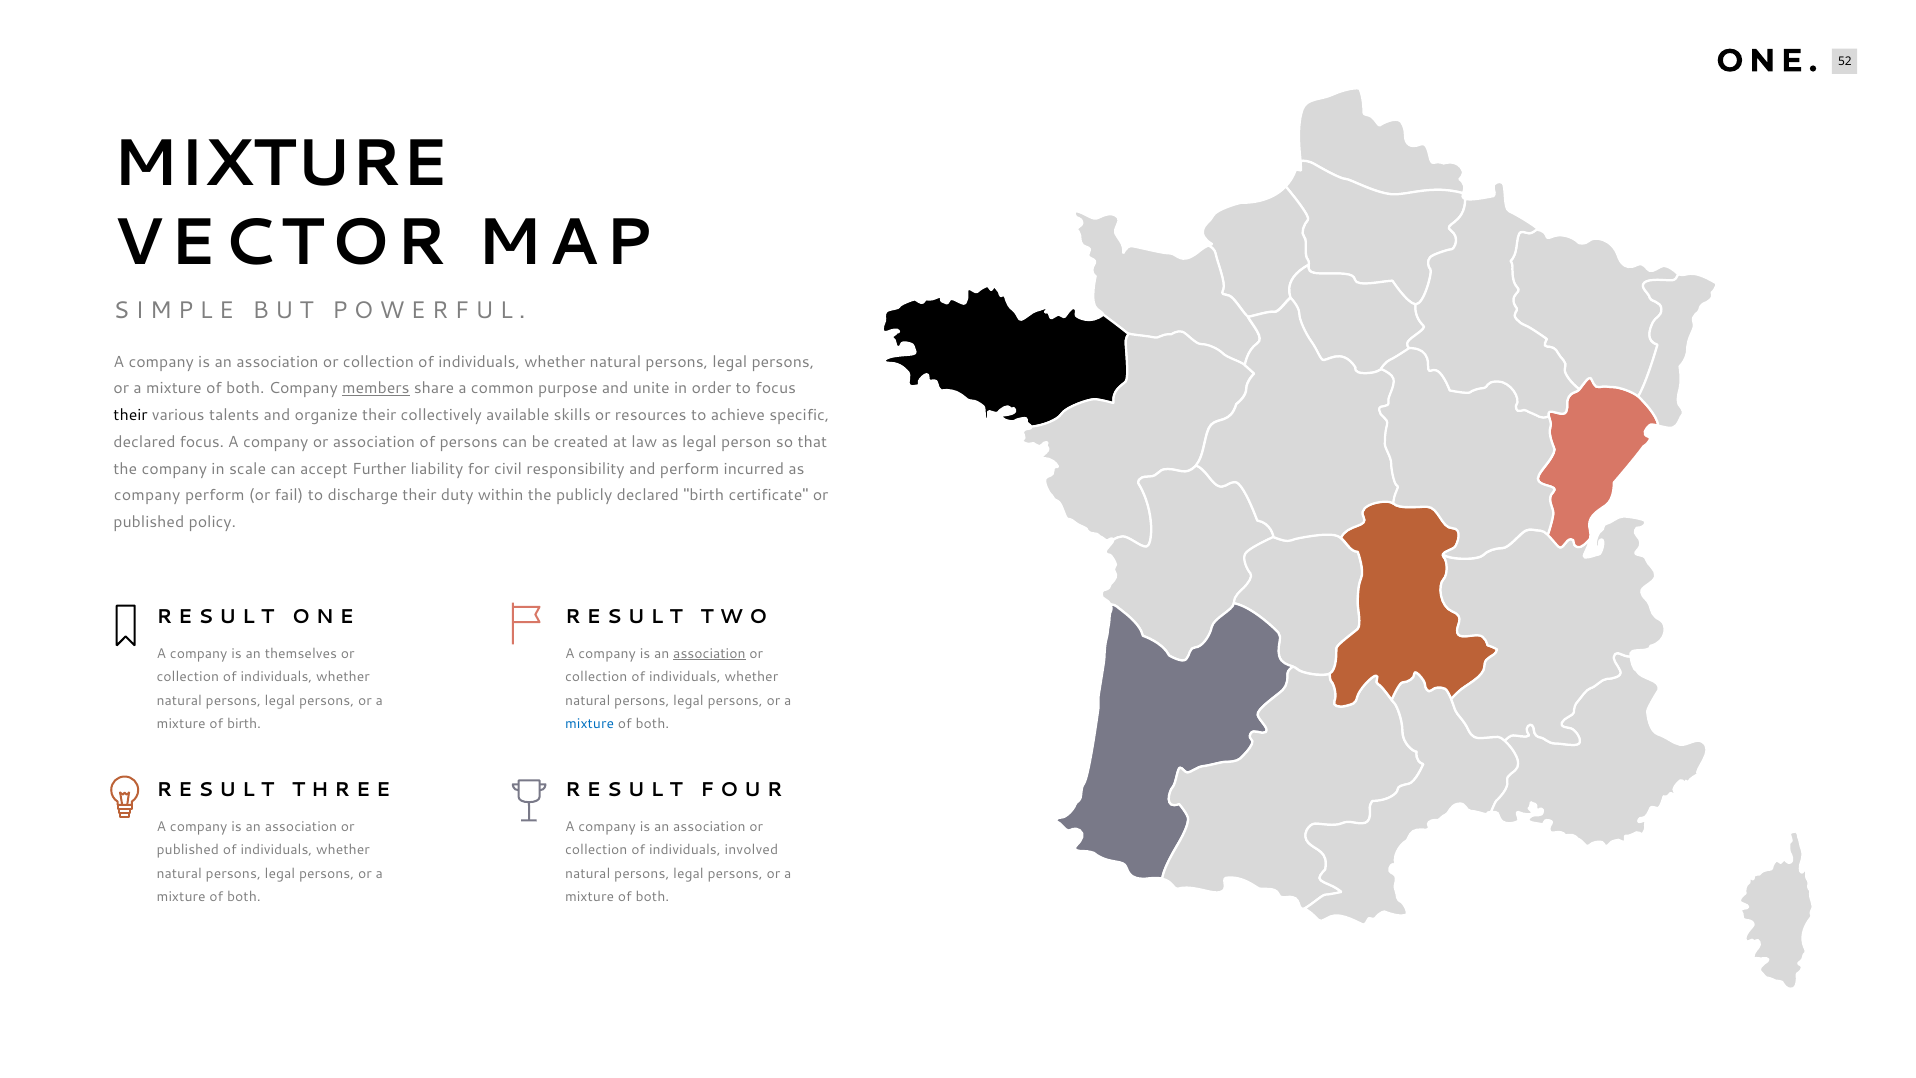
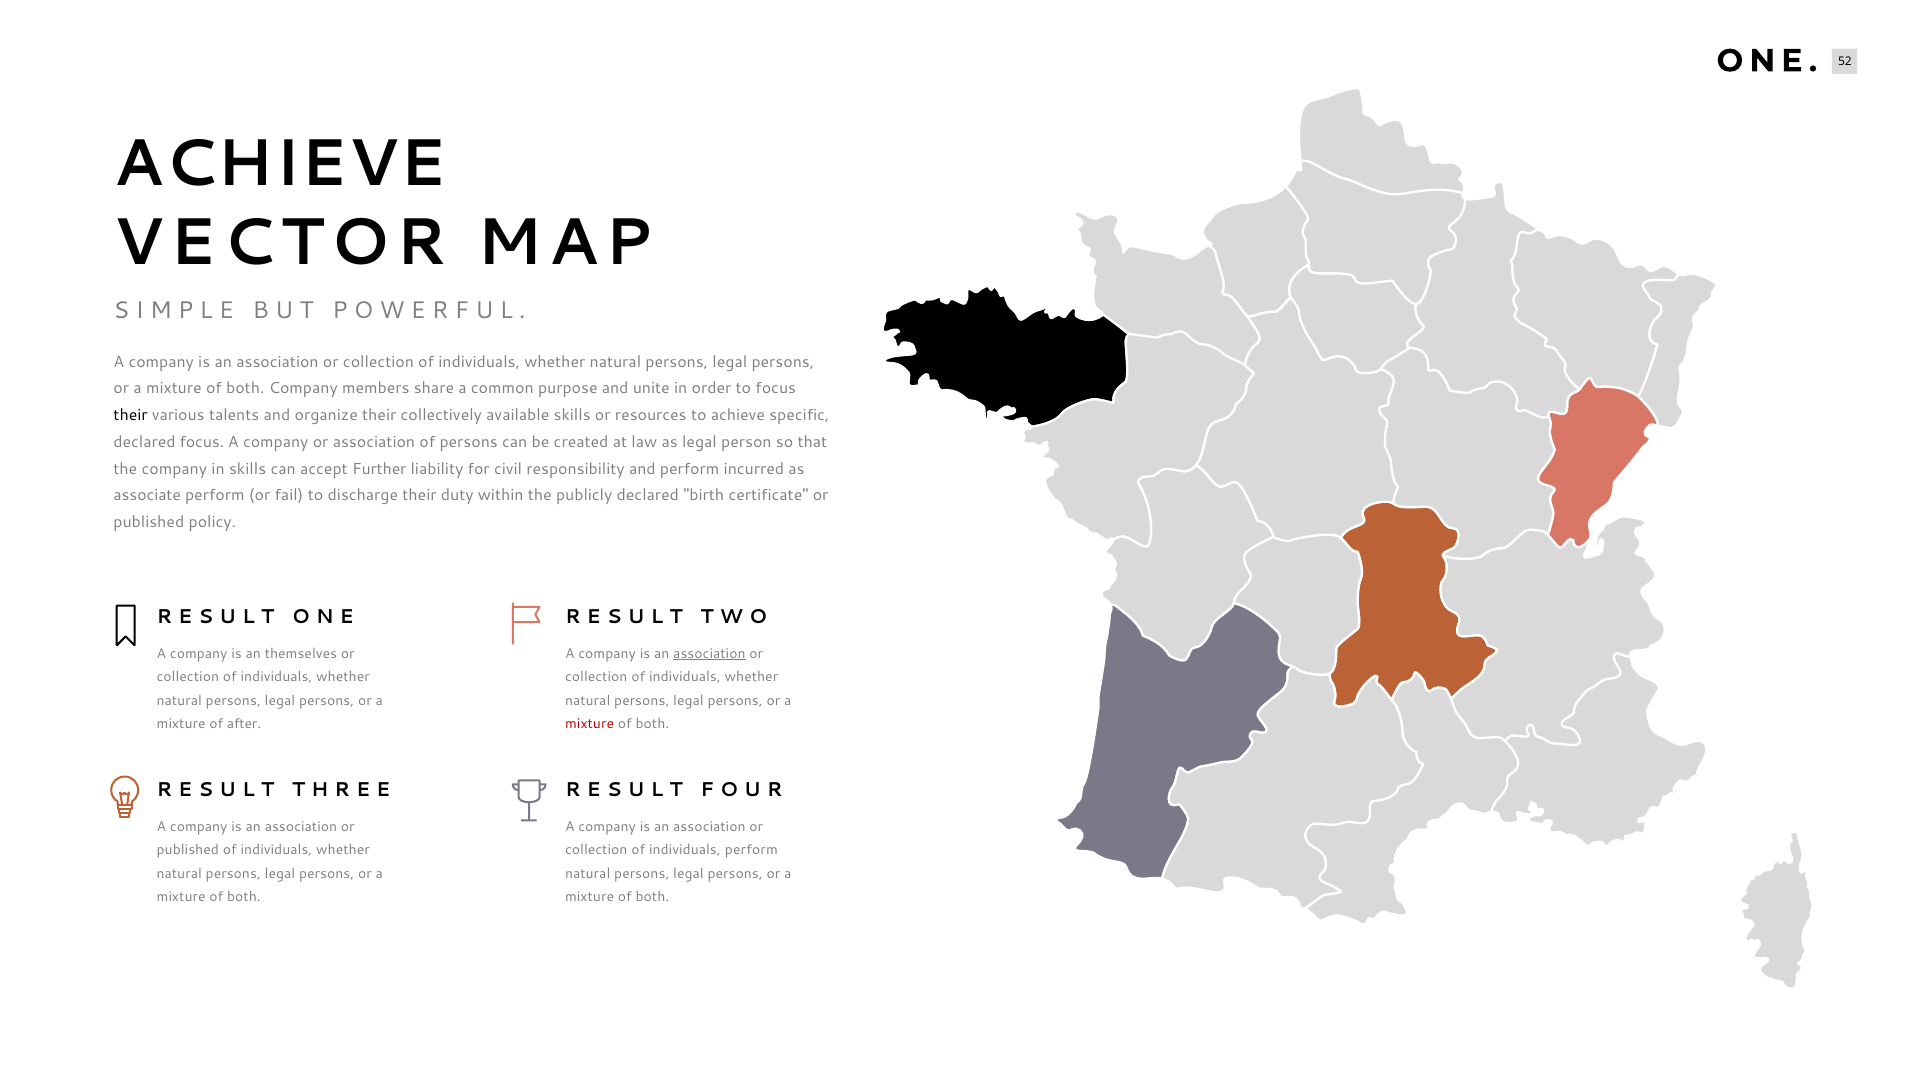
MIXTURE: MIXTURE -> ACHIEVE (280, 164)
members underline: present -> none (376, 389)
in scale: scale -> skills (248, 469)
company: company -> associate (147, 496)
of birth: birth -> after (244, 724)
mixture colour: blue -> red (590, 724)
individuals involved: involved -> perform (751, 850)
